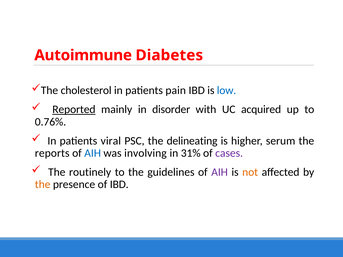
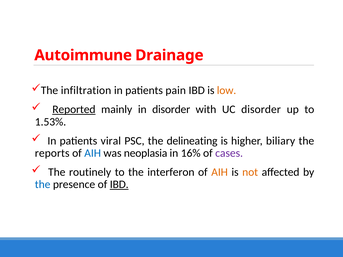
Diabetes: Diabetes -> Drainage (169, 55)
cholesterol: cholesterol -> infiltration (86, 91)
low colour: blue -> orange (227, 91)
UC acquired: acquired -> disorder (261, 110)
0.76%: 0.76% -> 1.53% (51, 122)
serum: serum -> biliary (281, 141)
involving: involving -> neoplasia (146, 153)
31%: 31% -> 16% (191, 153)
guidelines: guidelines -> interferon (171, 172)
AIH colour: purple -> orange (220, 172)
the colour: orange -> blue (43, 185)
IBD underline: none -> present (119, 185)
